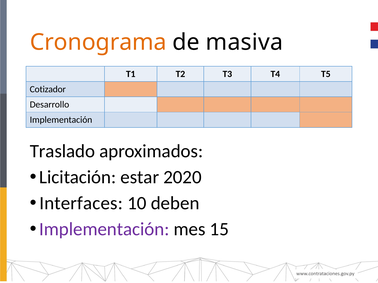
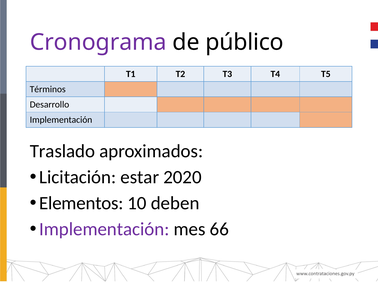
Cronograma colour: orange -> purple (98, 42)
masiva: masiva -> público (245, 42)
Cotizador: Cotizador -> Términos (48, 89)
Interfaces: Interfaces -> Elementos (81, 204)
15: 15 -> 66 (219, 230)
